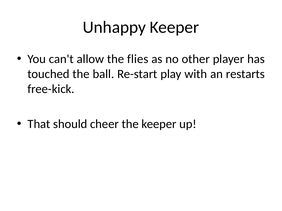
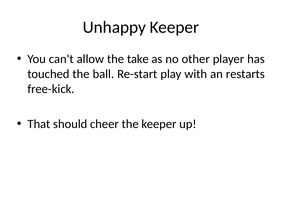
flies: flies -> take (138, 59)
